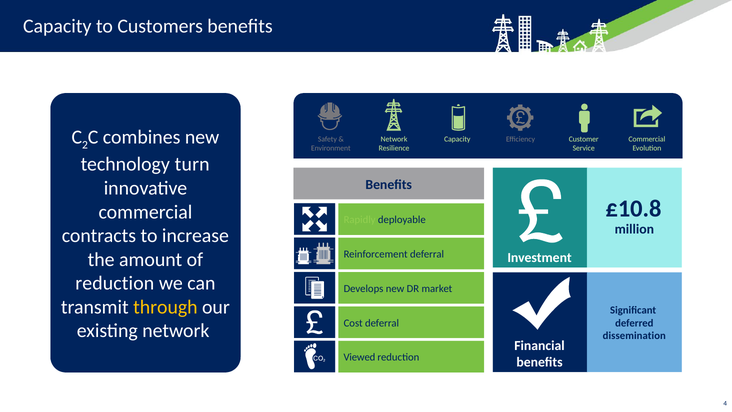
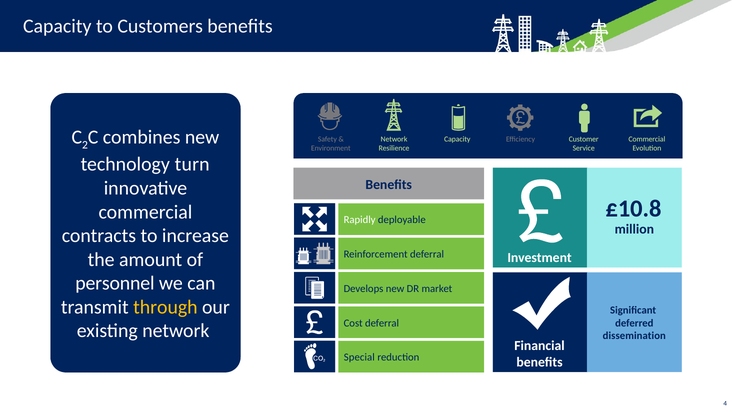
Rapidly colour: light green -> white (360, 220)
reduction: reduction -> personnel (115, 283)
Viewed: Viewed -> Special (359, 357)
